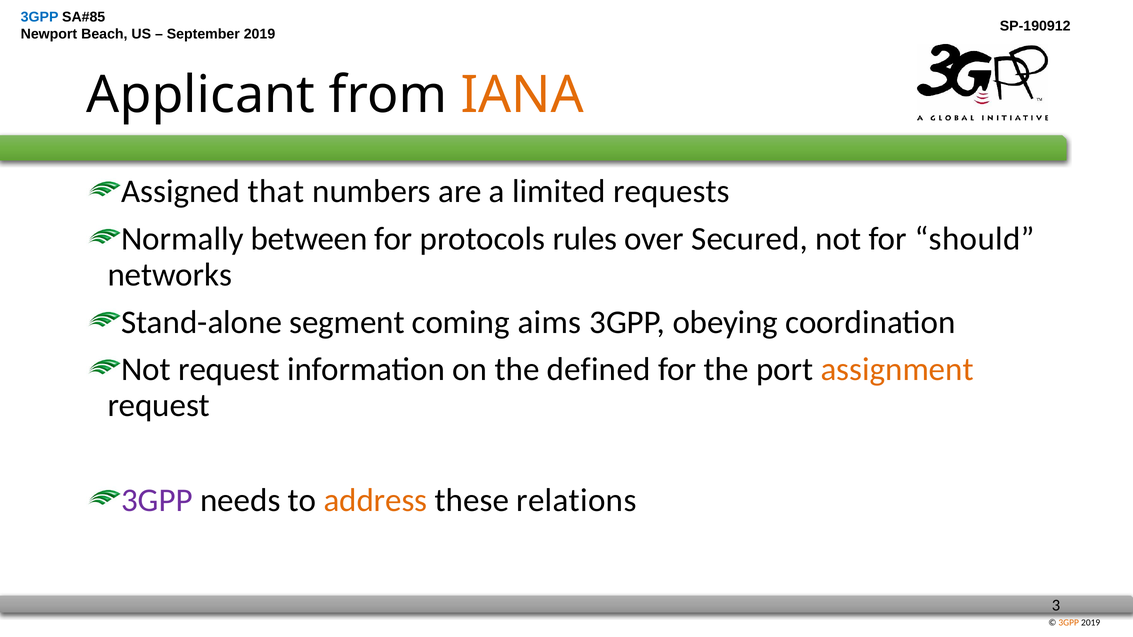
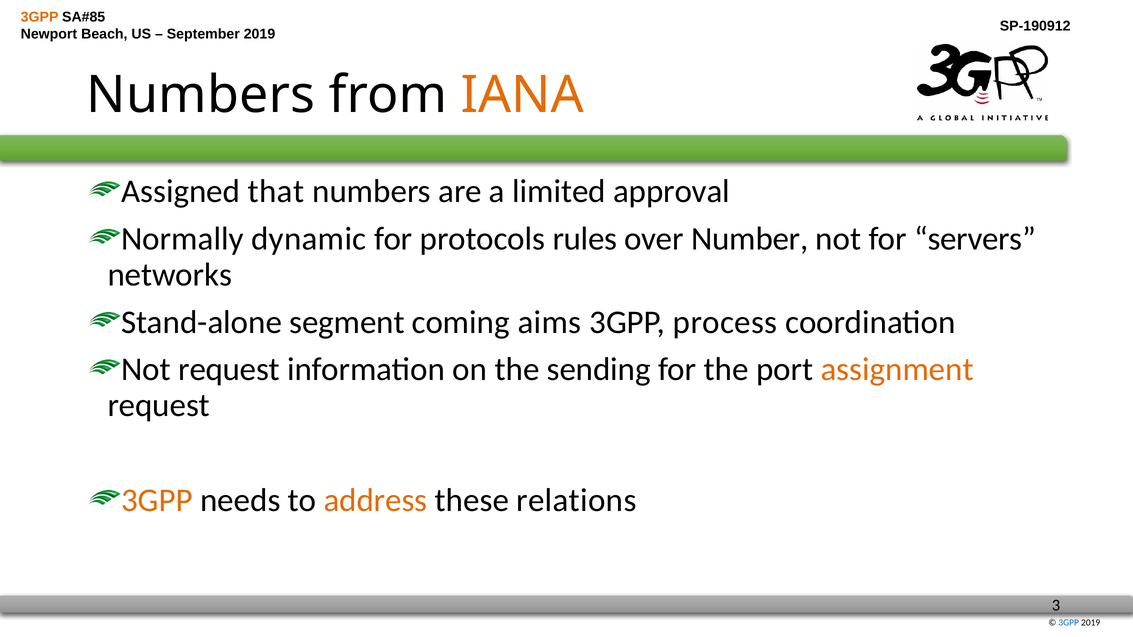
3GPP colour: blue -> orange (40, 17)
Applicant: Applicant -> Numbers (201, 95)
requests: requests -> approval (672, 192)
between: between -> dynamic (309, 239)
Secured: Secured -> Number (750, 239)
should: should -> servers (975, 239)
obeying: obeying -> process (725, 322)
defined: defined -> sending (599, 370)
3GPP colour: purple -> orange (157, 500)
3GPP colour: orange -> blue (1069, 623)
